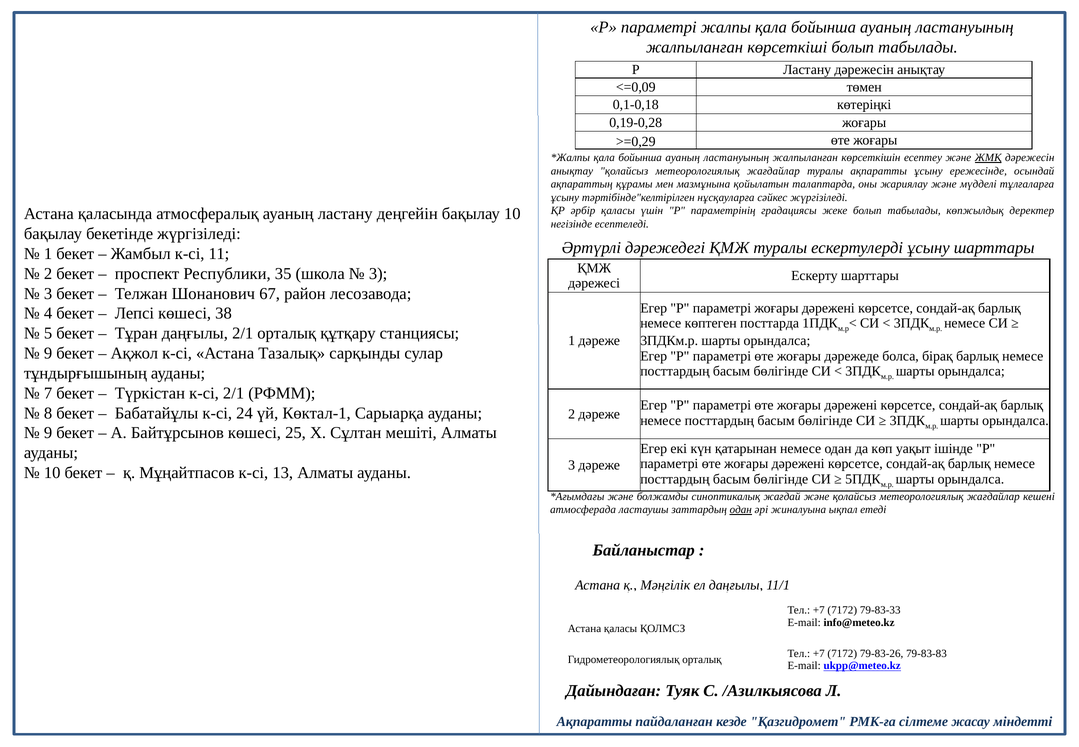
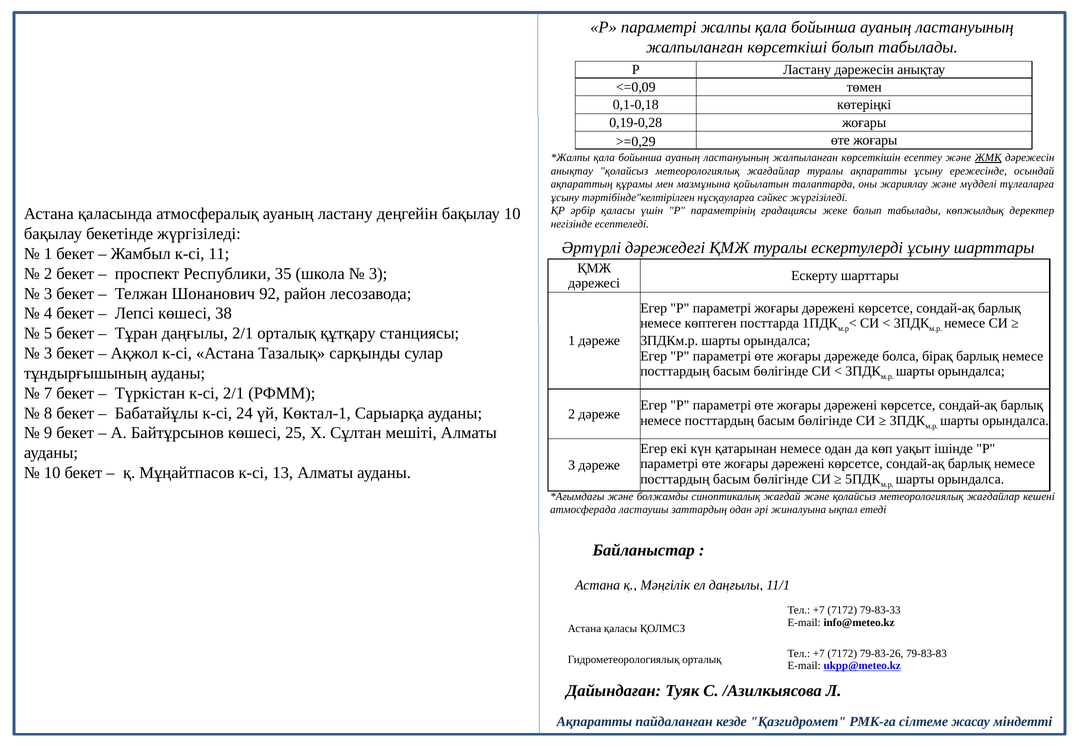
67: 67 -> 92 (270, 294)
9: 9 -> 3 (48, 353)
одан underline: present -> none (741, 510)
